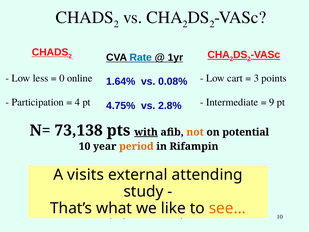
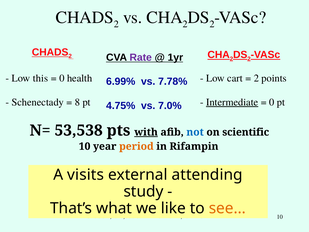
Rate colour: blue -> purple (141, 57)
less: less -> this (41, 78)
online: online -> health (80, 78)
3: 3 -> 2 (256, 78)
1.64%: 1.64% -> 6.99% (121, 81)
0.08%: 0.08% -> 7.78% (173, 81)
Participation: Participation -> Schenectady (38, 102)
4: 4 -> 8 (77, 102)
Intermediate underline: none -> present (232, 102)
9: 9 -> 0 (272, 102)
2.8%: 2.8% -> 7.0% (170, 106)
73,138: 73,138 -> 53,538 (79, 130)
not colour: orange -> blue (195, 132)
potential: potential -> scientific (246, 132)
